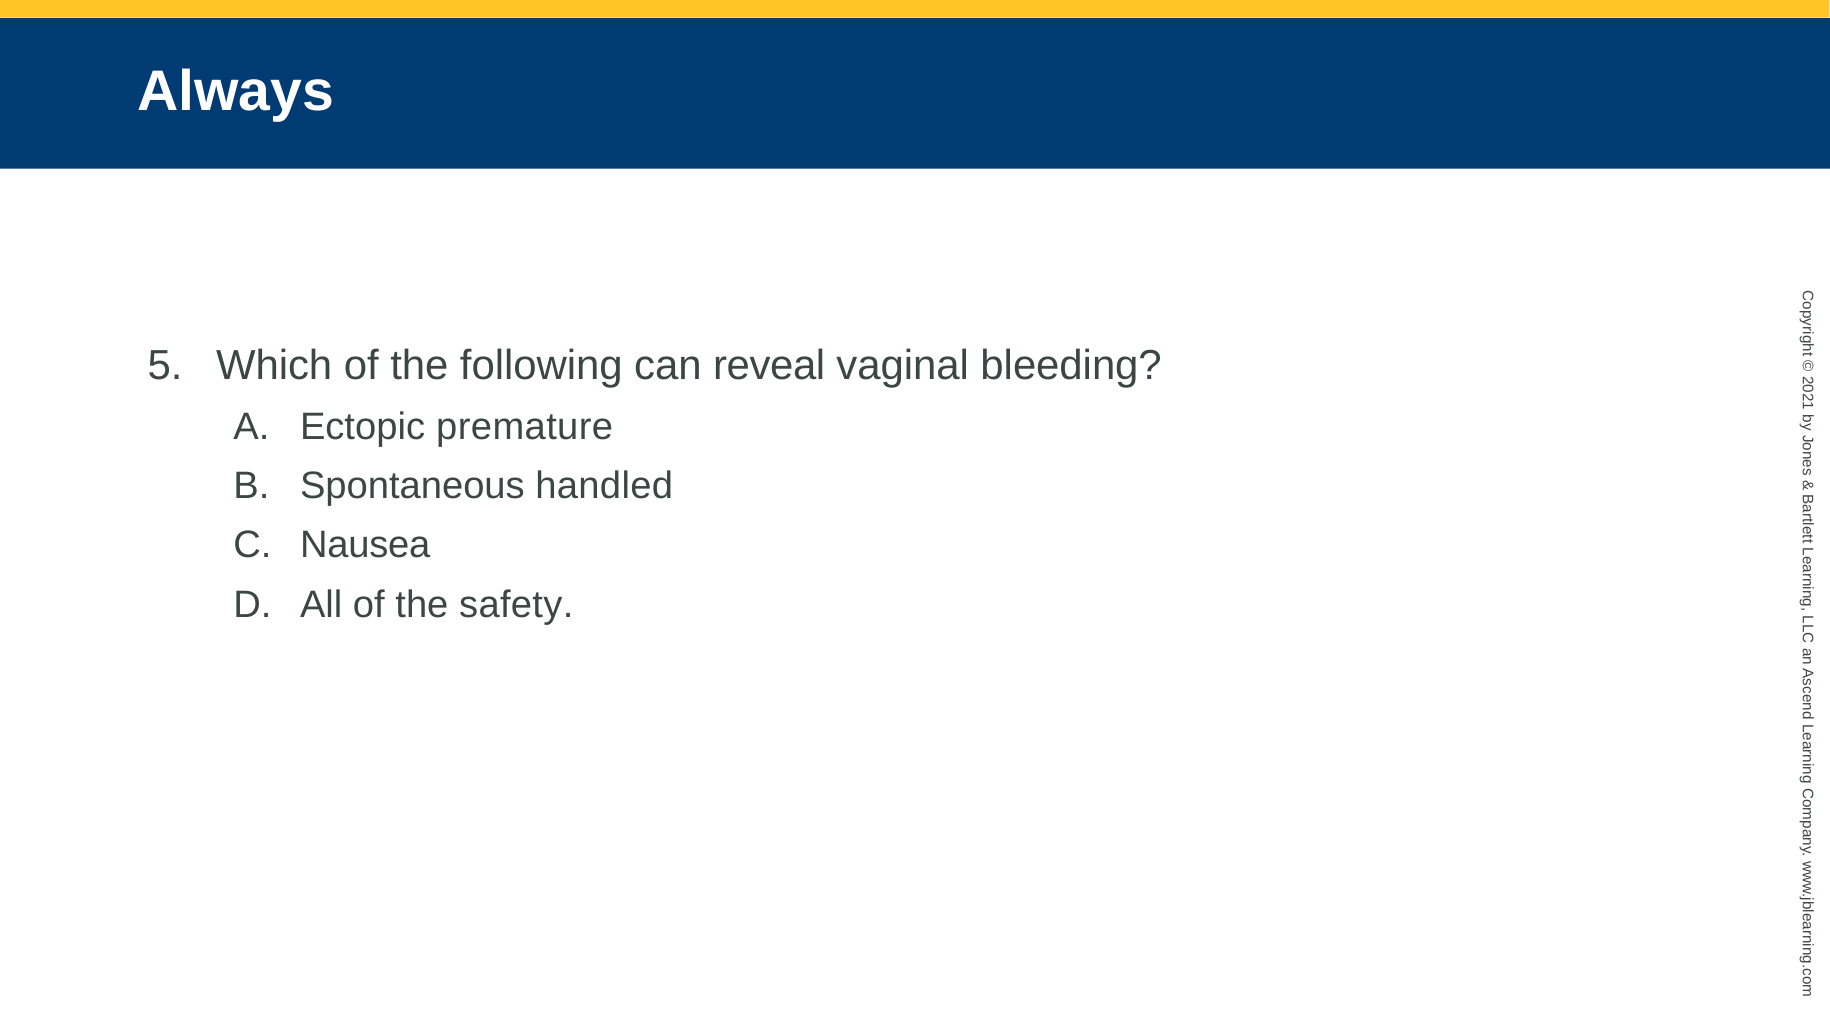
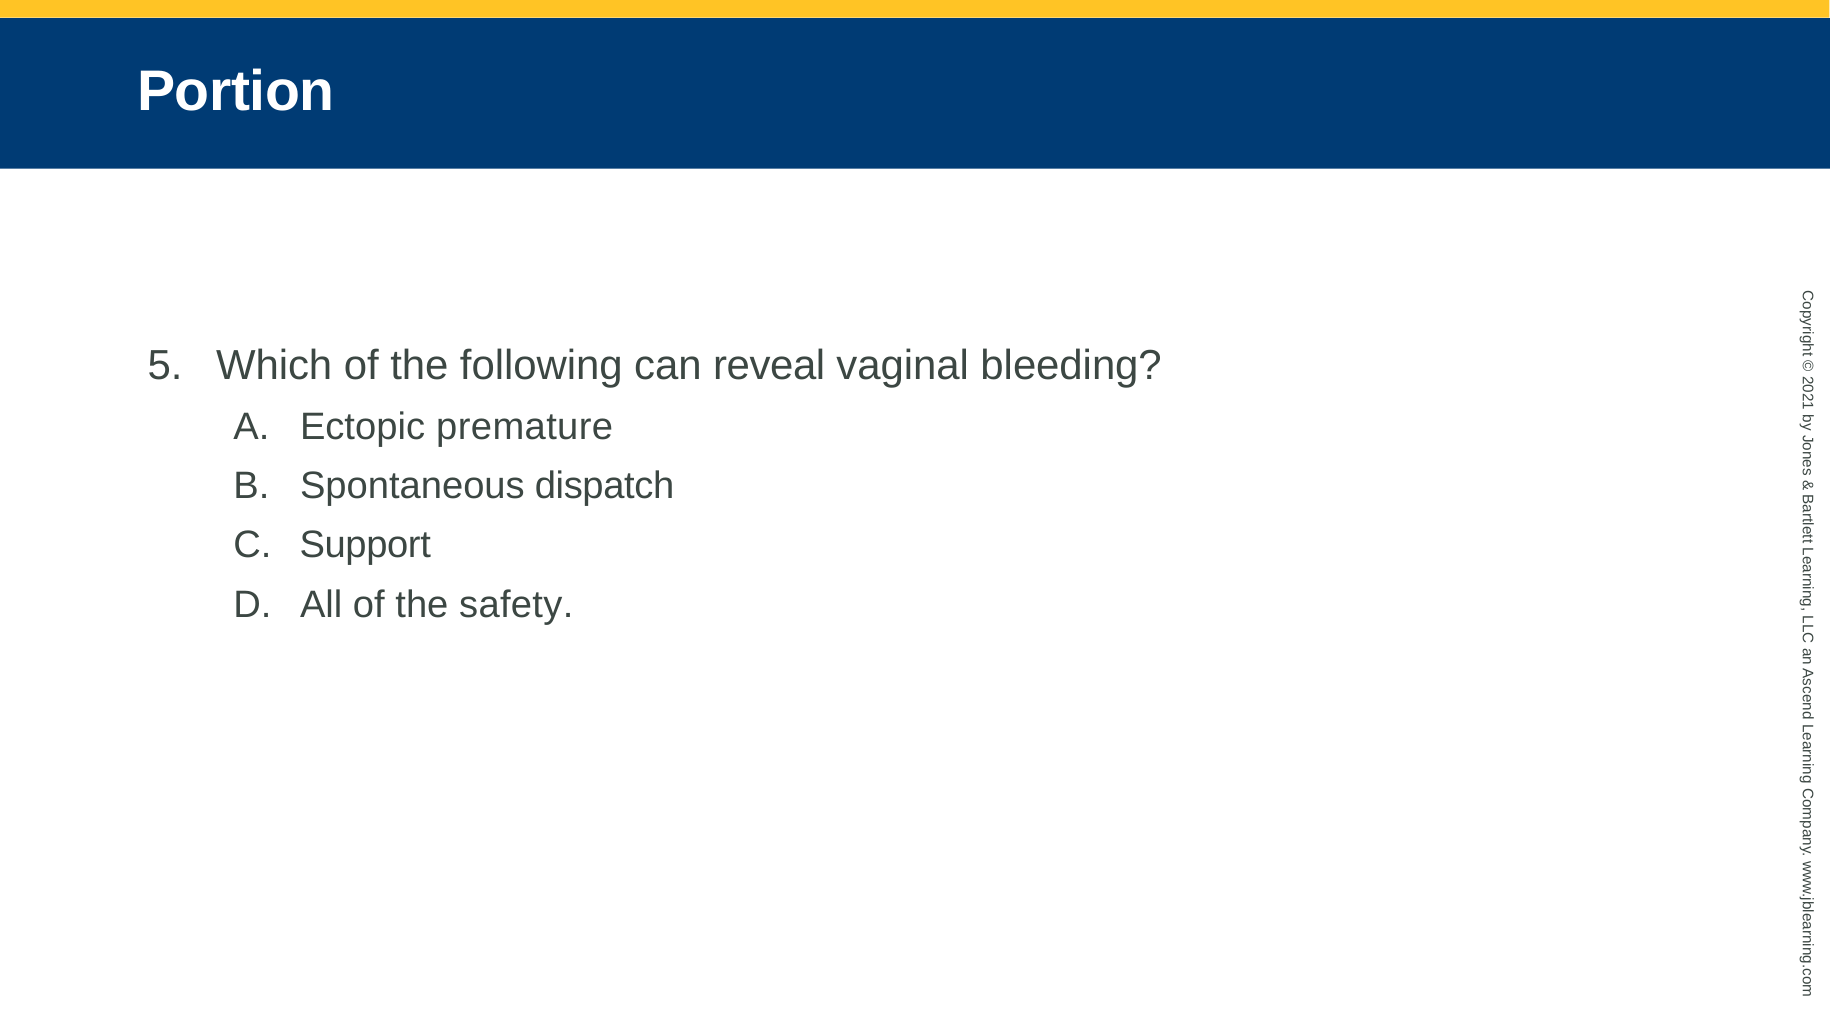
Always: Always -> Portion (236, 92)
handled: handled -> dispatch (605, 486)
Nausea: Nausea -> Support (365, 545)
